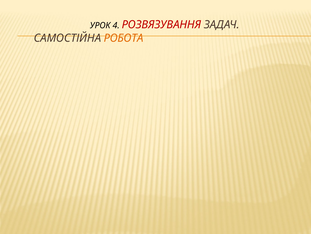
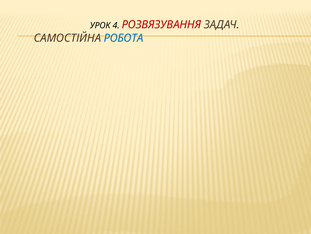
РОБОТА colour: orange -> blue (124, 38)
